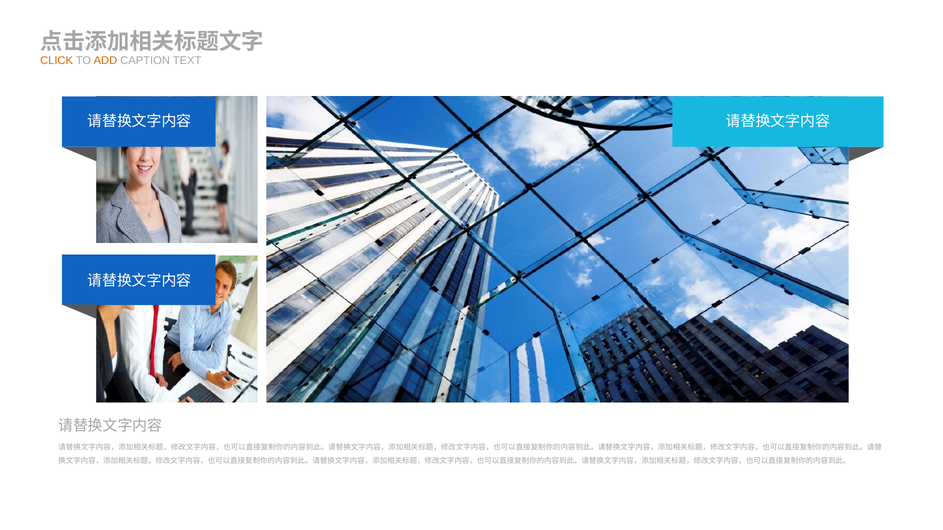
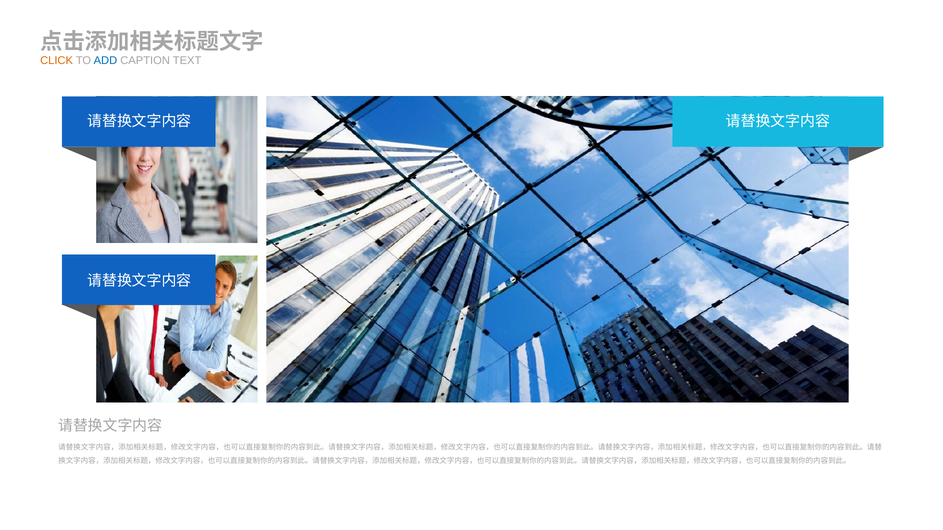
ADD colour: orange -> blue (105, 61)
